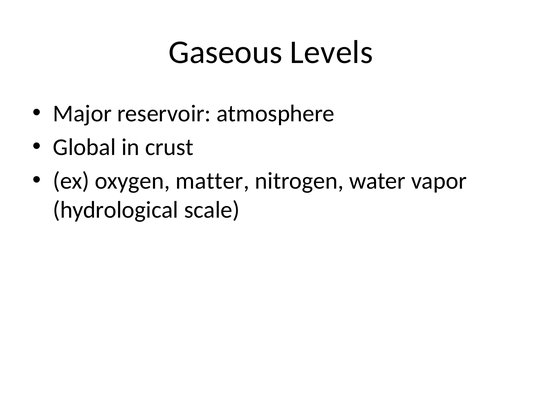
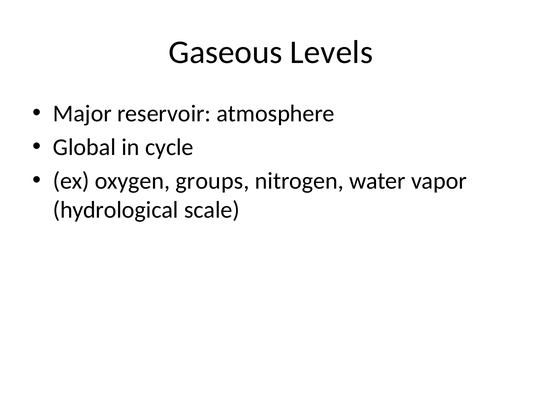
crust: crust -> cycle (169, 147)
matter: matter -> groups (212, 181)
